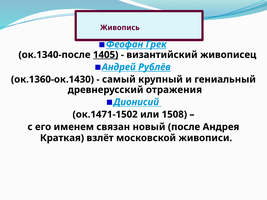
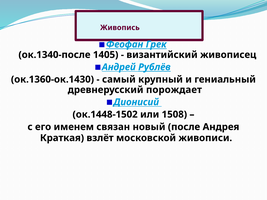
1405 underline: present -> none (106, 55)
отражения: отражения -> порождает (174, 90)
ок.1471-1502: ок.1471-1502 -> ок.1448-1502 (105, 115)
